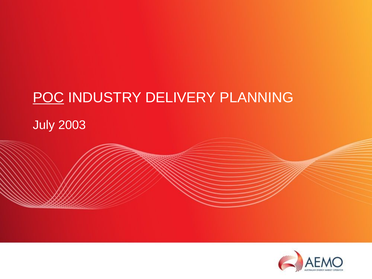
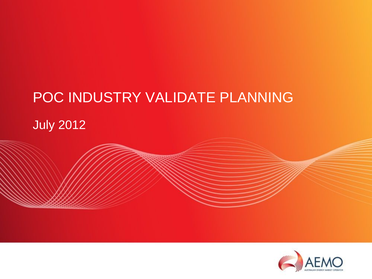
POC underline: present -> none (48, 98)
DELIVERY: DELIVERY -> VALIDATE (180, 98)
2003: 2003 -> 2012 (72, 125)
